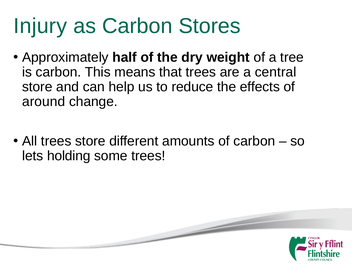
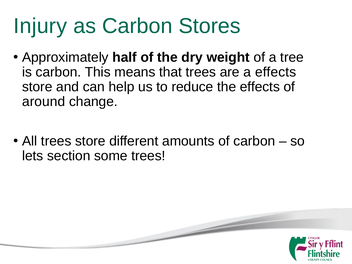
a central: central -> effects (276, 72)
holding: holding -> section (69, 156)
